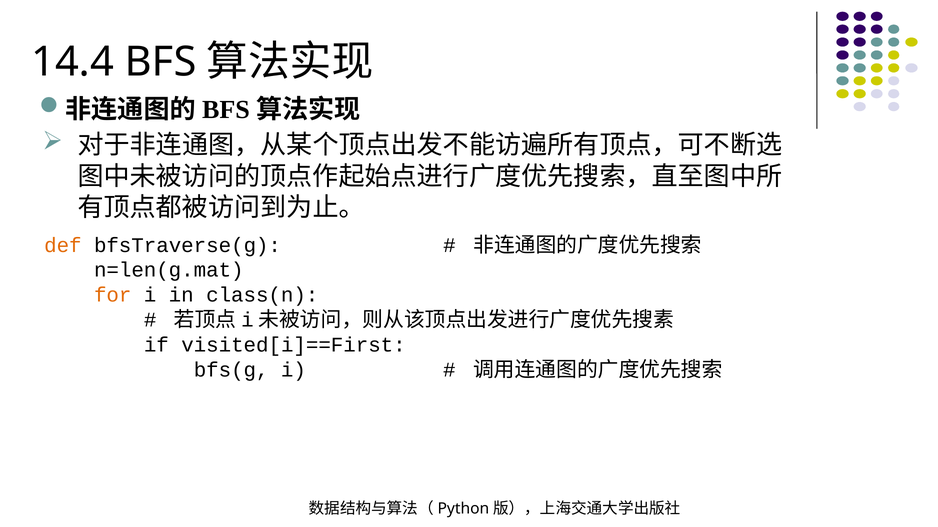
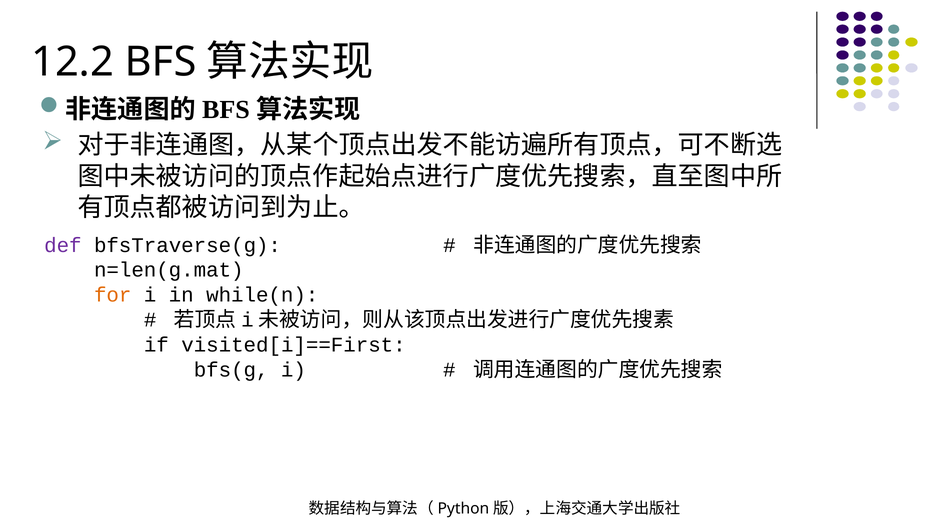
14.4: 14.4 -> 12.2 (73, 62)
def colour: orange -> purple (63, 245)
class(n: class(n -> while(n (262, 295)
